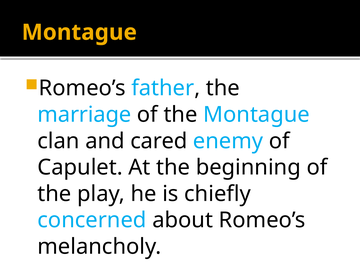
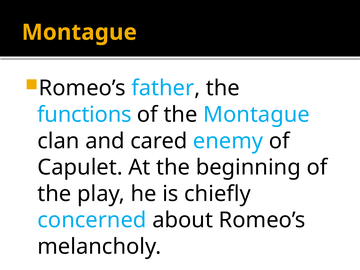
marriage: marriage -> functions (84, 115)
